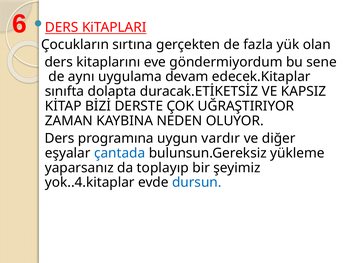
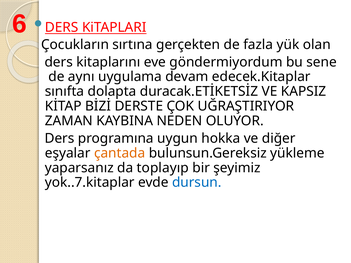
vardır: vardır -> hokka (221, 138)
çantada colour: blue -> orange (120, 153)
yok..4.kitaplar: yok..4.kitaplar -> yok..7.kitaplar (90, 183)
